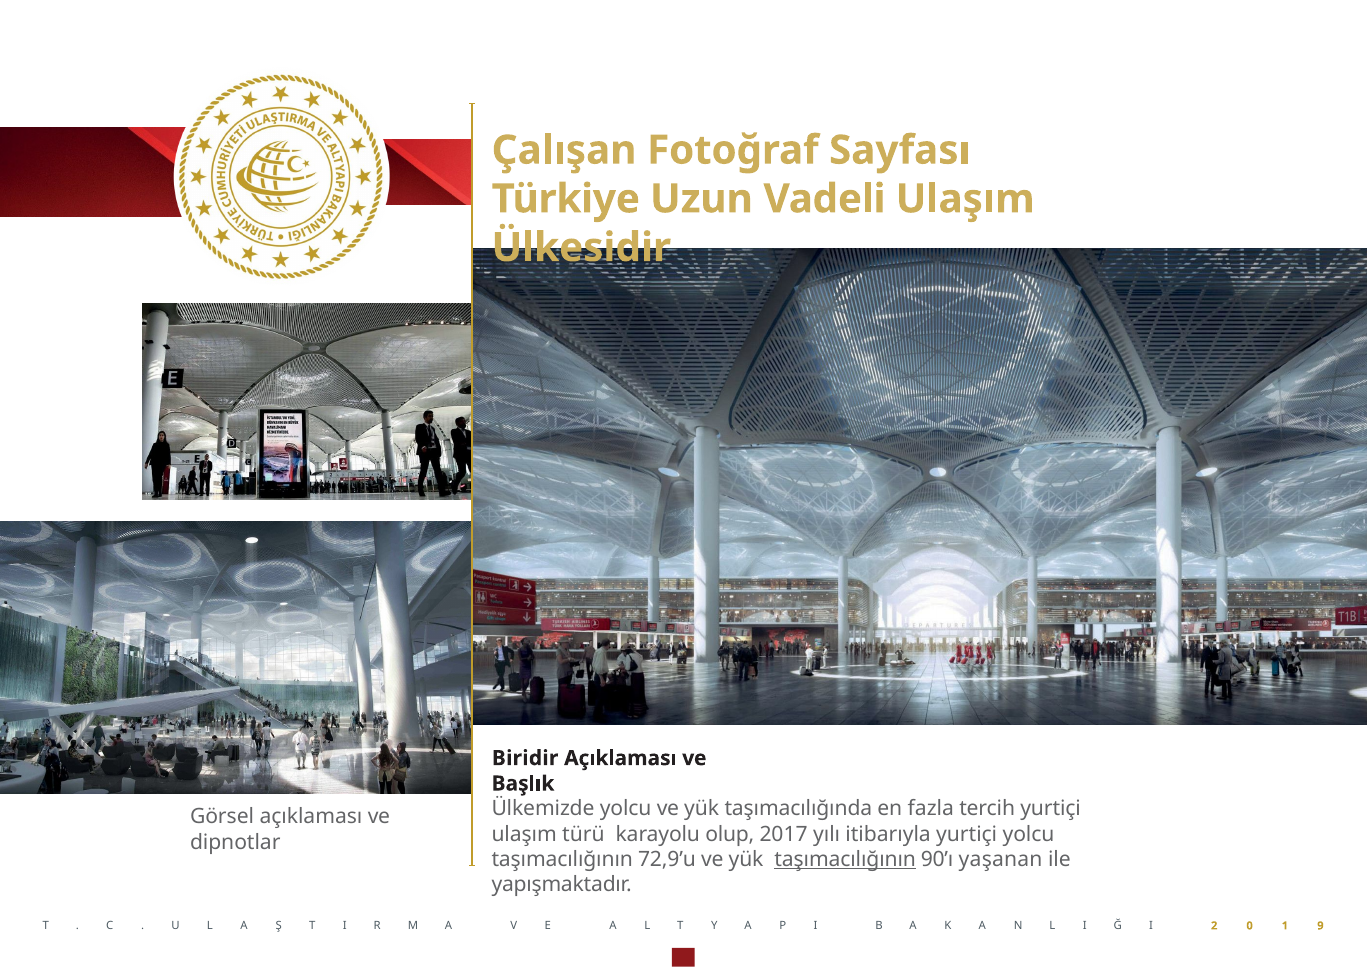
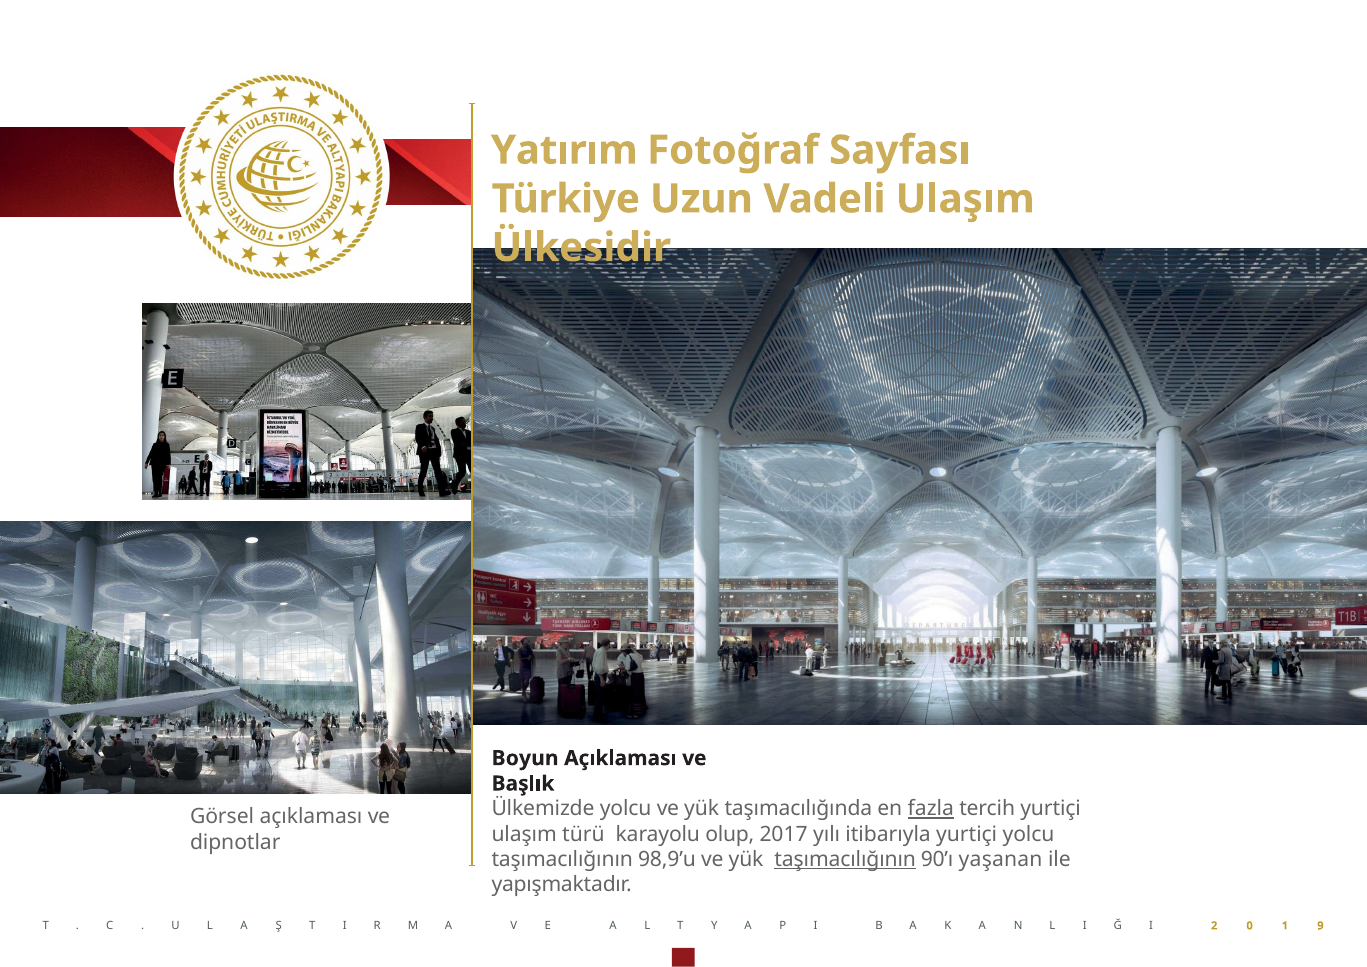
Çalışan: Çalışan -> Yatırım (564, 150)
Biridir: Biridir -> Boyun (525, 758)
fazla underline: none -> present (931, 809)
72,9’u: 72,9’u -> 98,9’u (667, 859)
